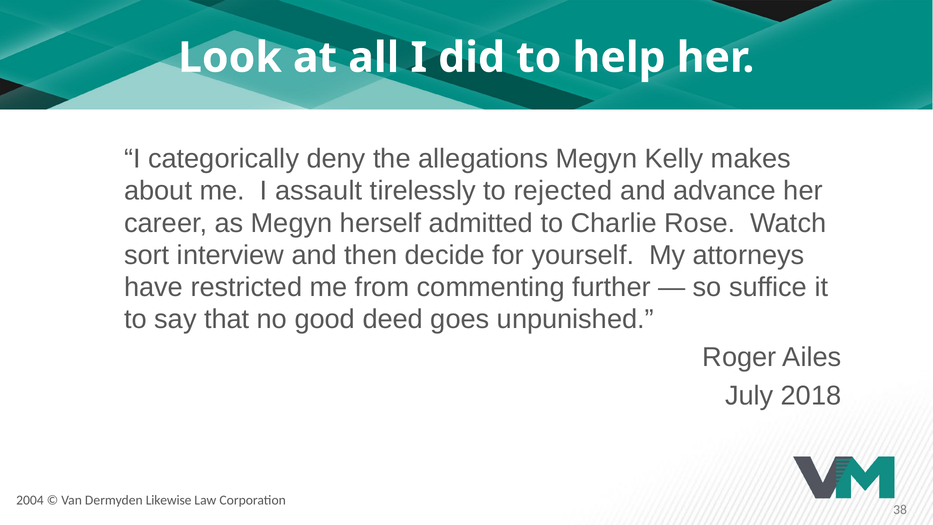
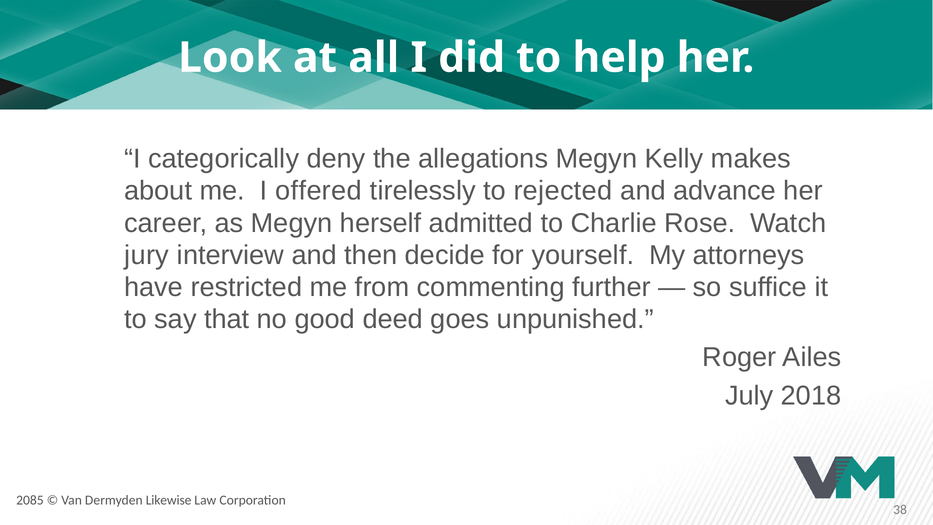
assault: assault -> offered (319, 191)
sort: sort -> jury (147, 255)
2004: 2004 -> 2085 (30, 500)
